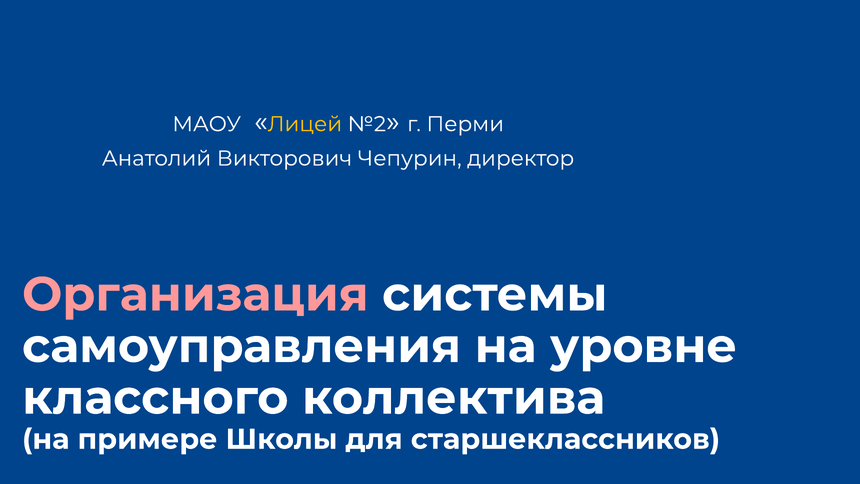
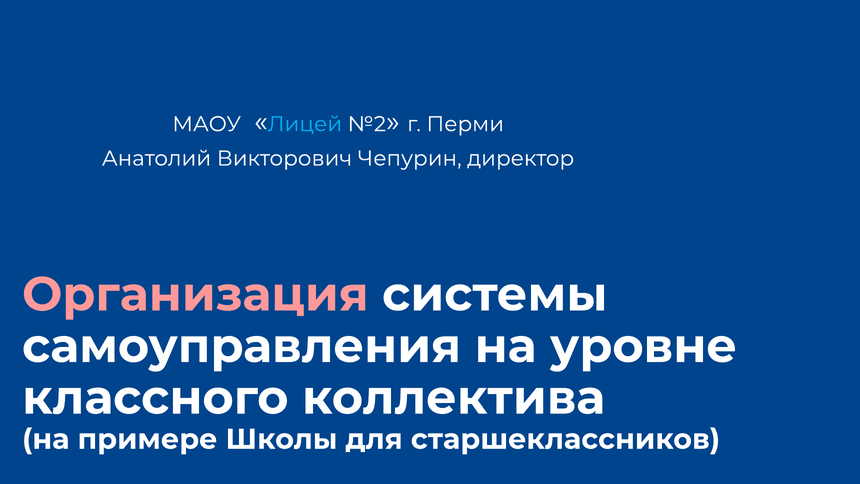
Лицей colour: yellow -> light blue (305, 124)
